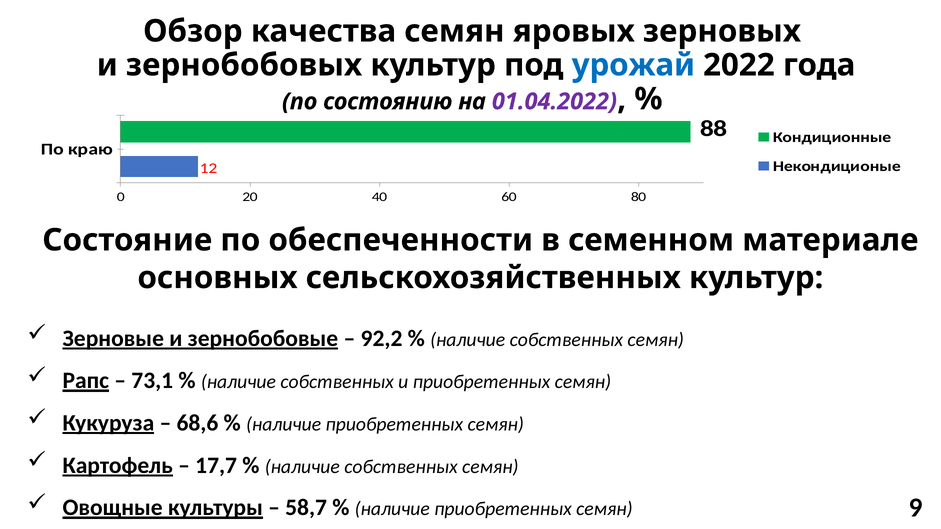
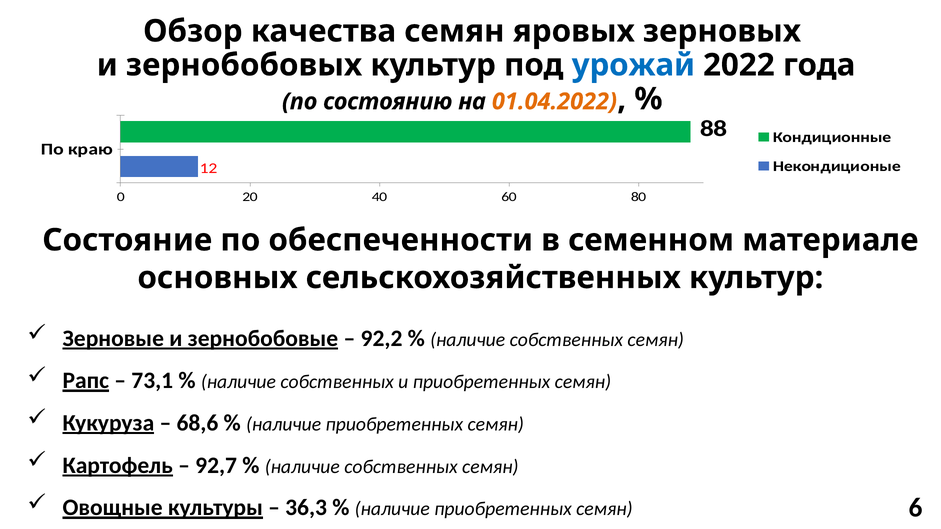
01.04.2022 colour: purple -> orange (554, 102)
17,7: 17,7 -> 92,7 (216, 466)
58,7: 58,7 -> 36,3 (306, 508)
9: 9 -> 6 (916, 508)
